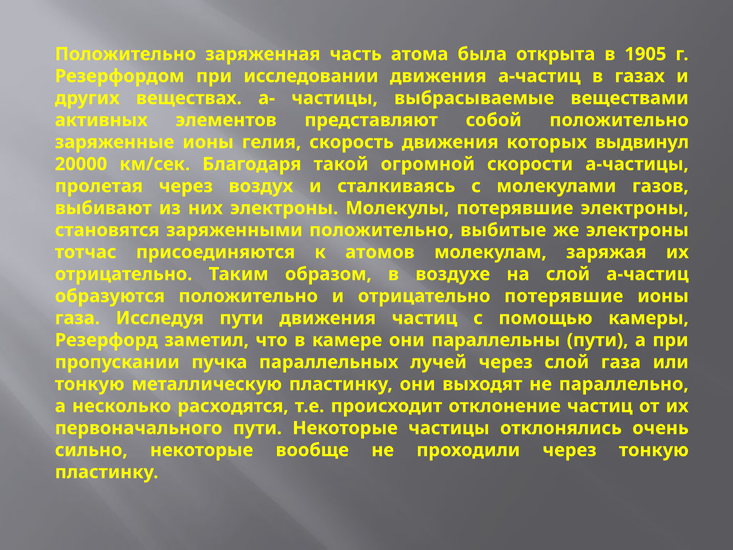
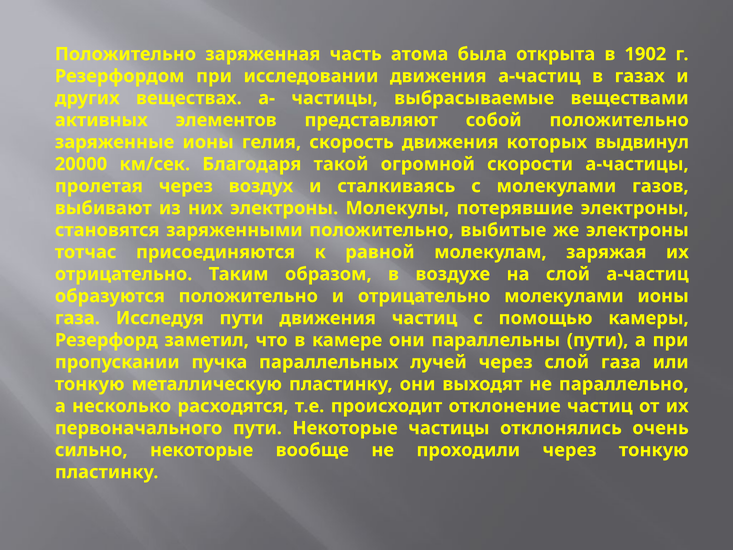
1905: 1905 -> 1902 (645, 54)
атомов: атомов -> равной (380, 252)
отрицательно потерявшие: потерявшие -> молекулами (564, 296)
